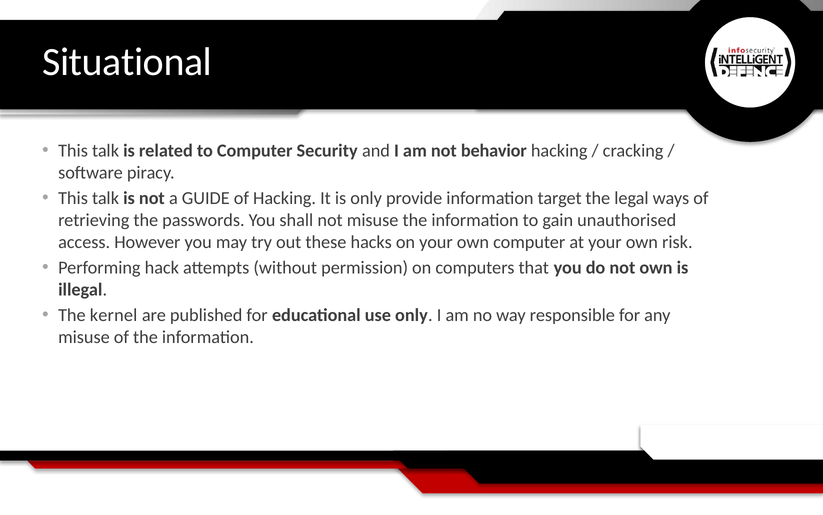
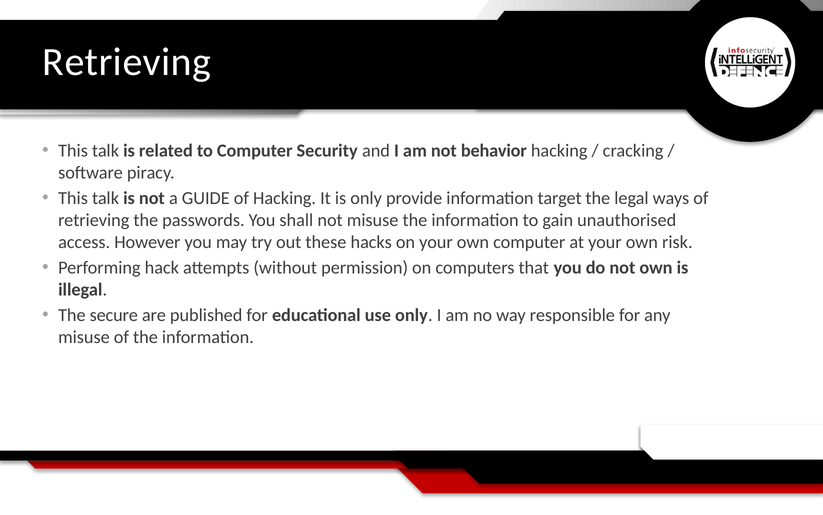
Situational: Situational -> Retrieving (127, 62)
kernel: kernel -> secure (114, 315)
